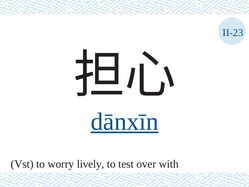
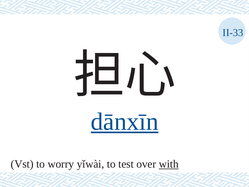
II-23: II-23 -> II-33 (233, 33)
lively: lively -> yǐwài (91, 164)
with underline: none -> present (169, 164)
